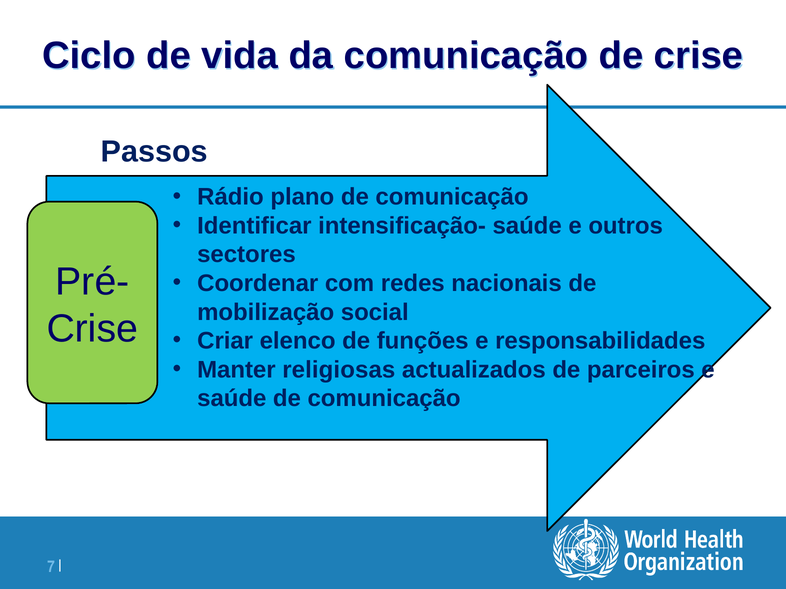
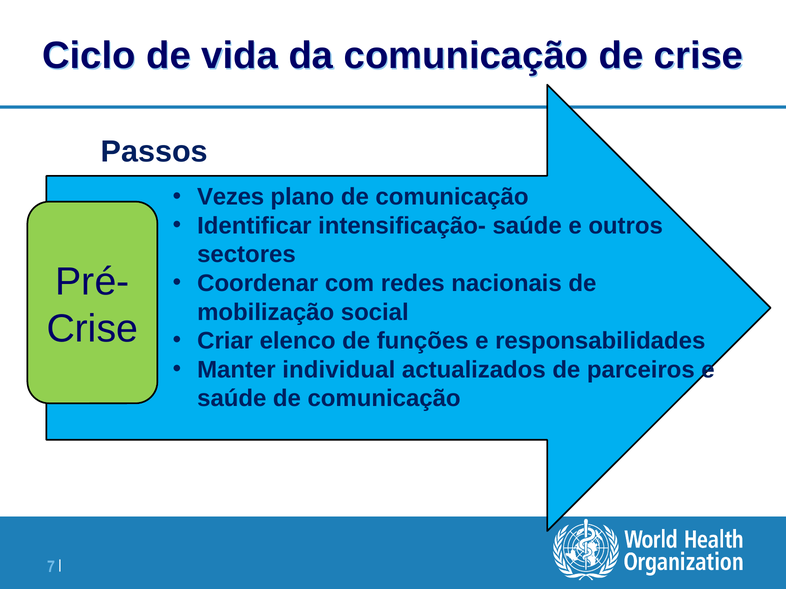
Rádio: Rádio -> Vezes (231, 197)
religiosas: religiosas -> individual (339, 370)
